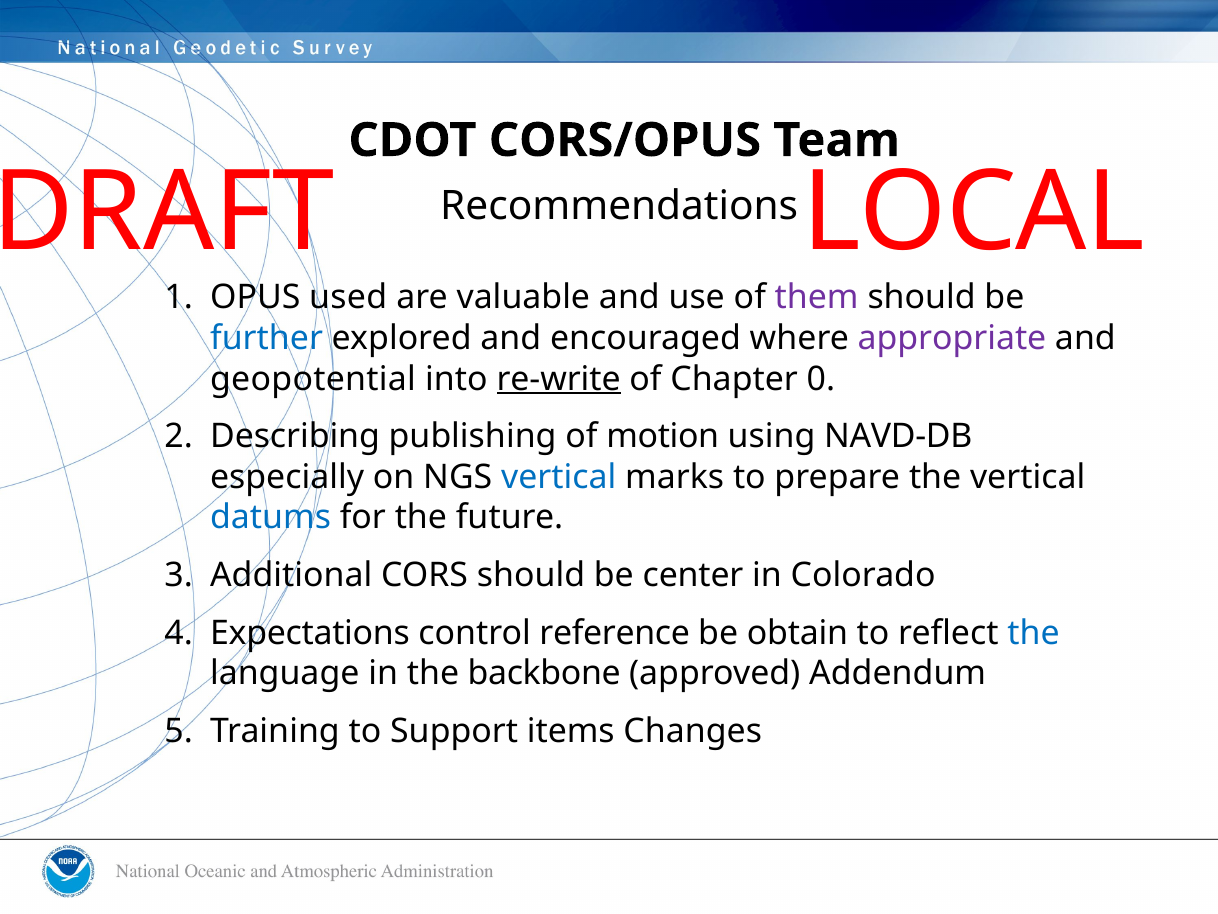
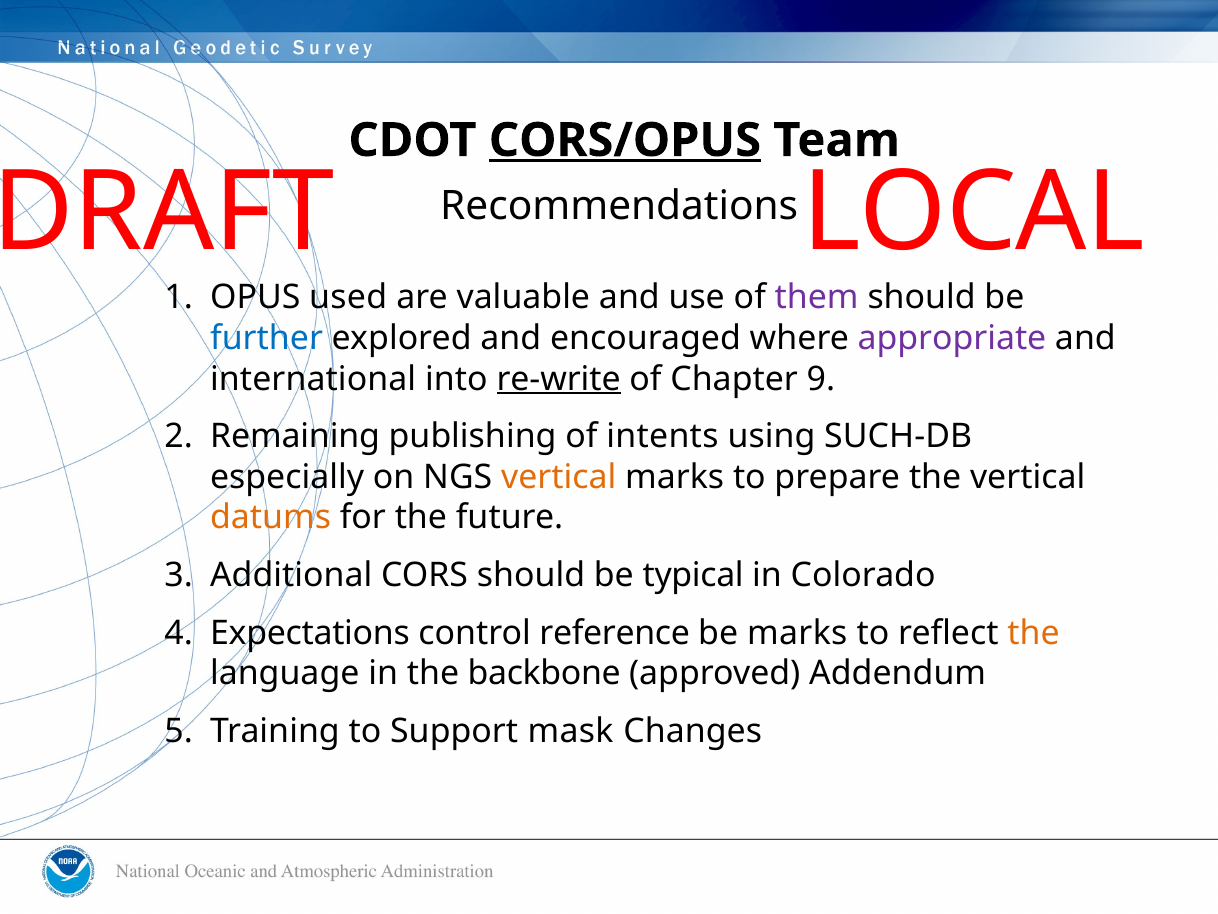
CORS/OPUS underline: none -> present (625, 140)
geopotential: geopotential -> international (313, 379)
0: 0 -> 9 (821, 379)
Describing: Describing -> Remaining (295, 436)
motion: motion -> intents (662, 436)
NAVD-DB: NAVD-DB -> SUCH-DB (898, 436)
vertical colour: blue -> orange (559, 477)
datums colour: blue -> orange (271, 517)
center: center -> typical (693, 575)
be obtain: obtain -> marks (797, 632)
the colour: blue -> orange (1034, 632)
items: items -> mask (571, 731)
